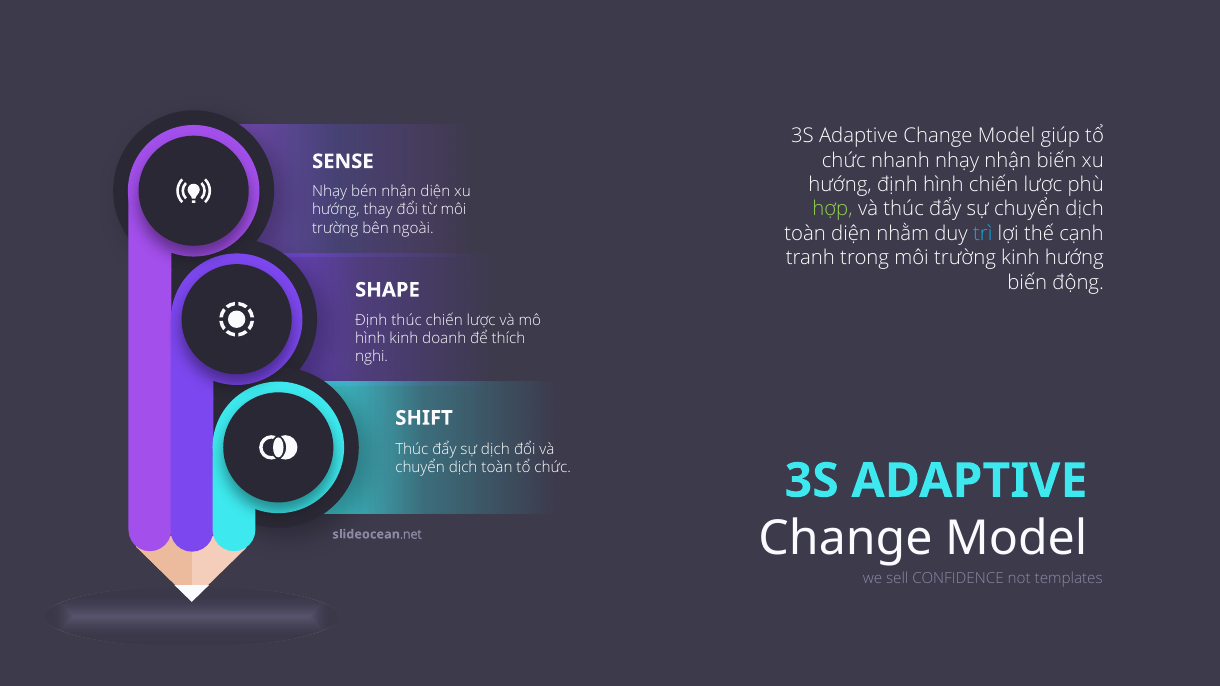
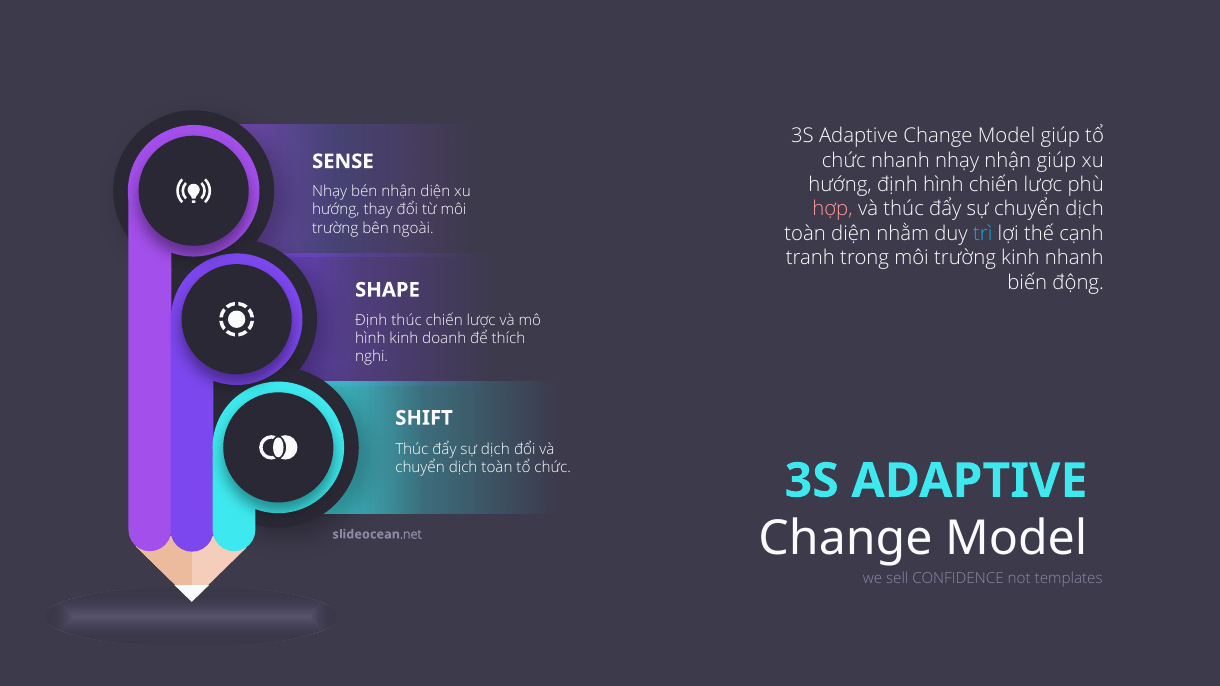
nhận biến: biến -> giúp (1056, 161)
hợp colour: light green -> pink (833, 209)
kinh hướng: hướng -> nhanh (1074, 258)
